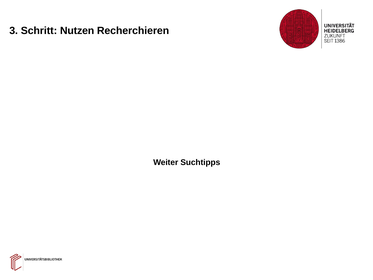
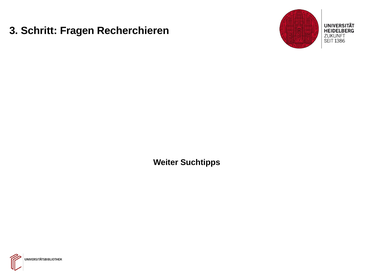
Nutzen: Nutzen -> Fragen (77, 31)
